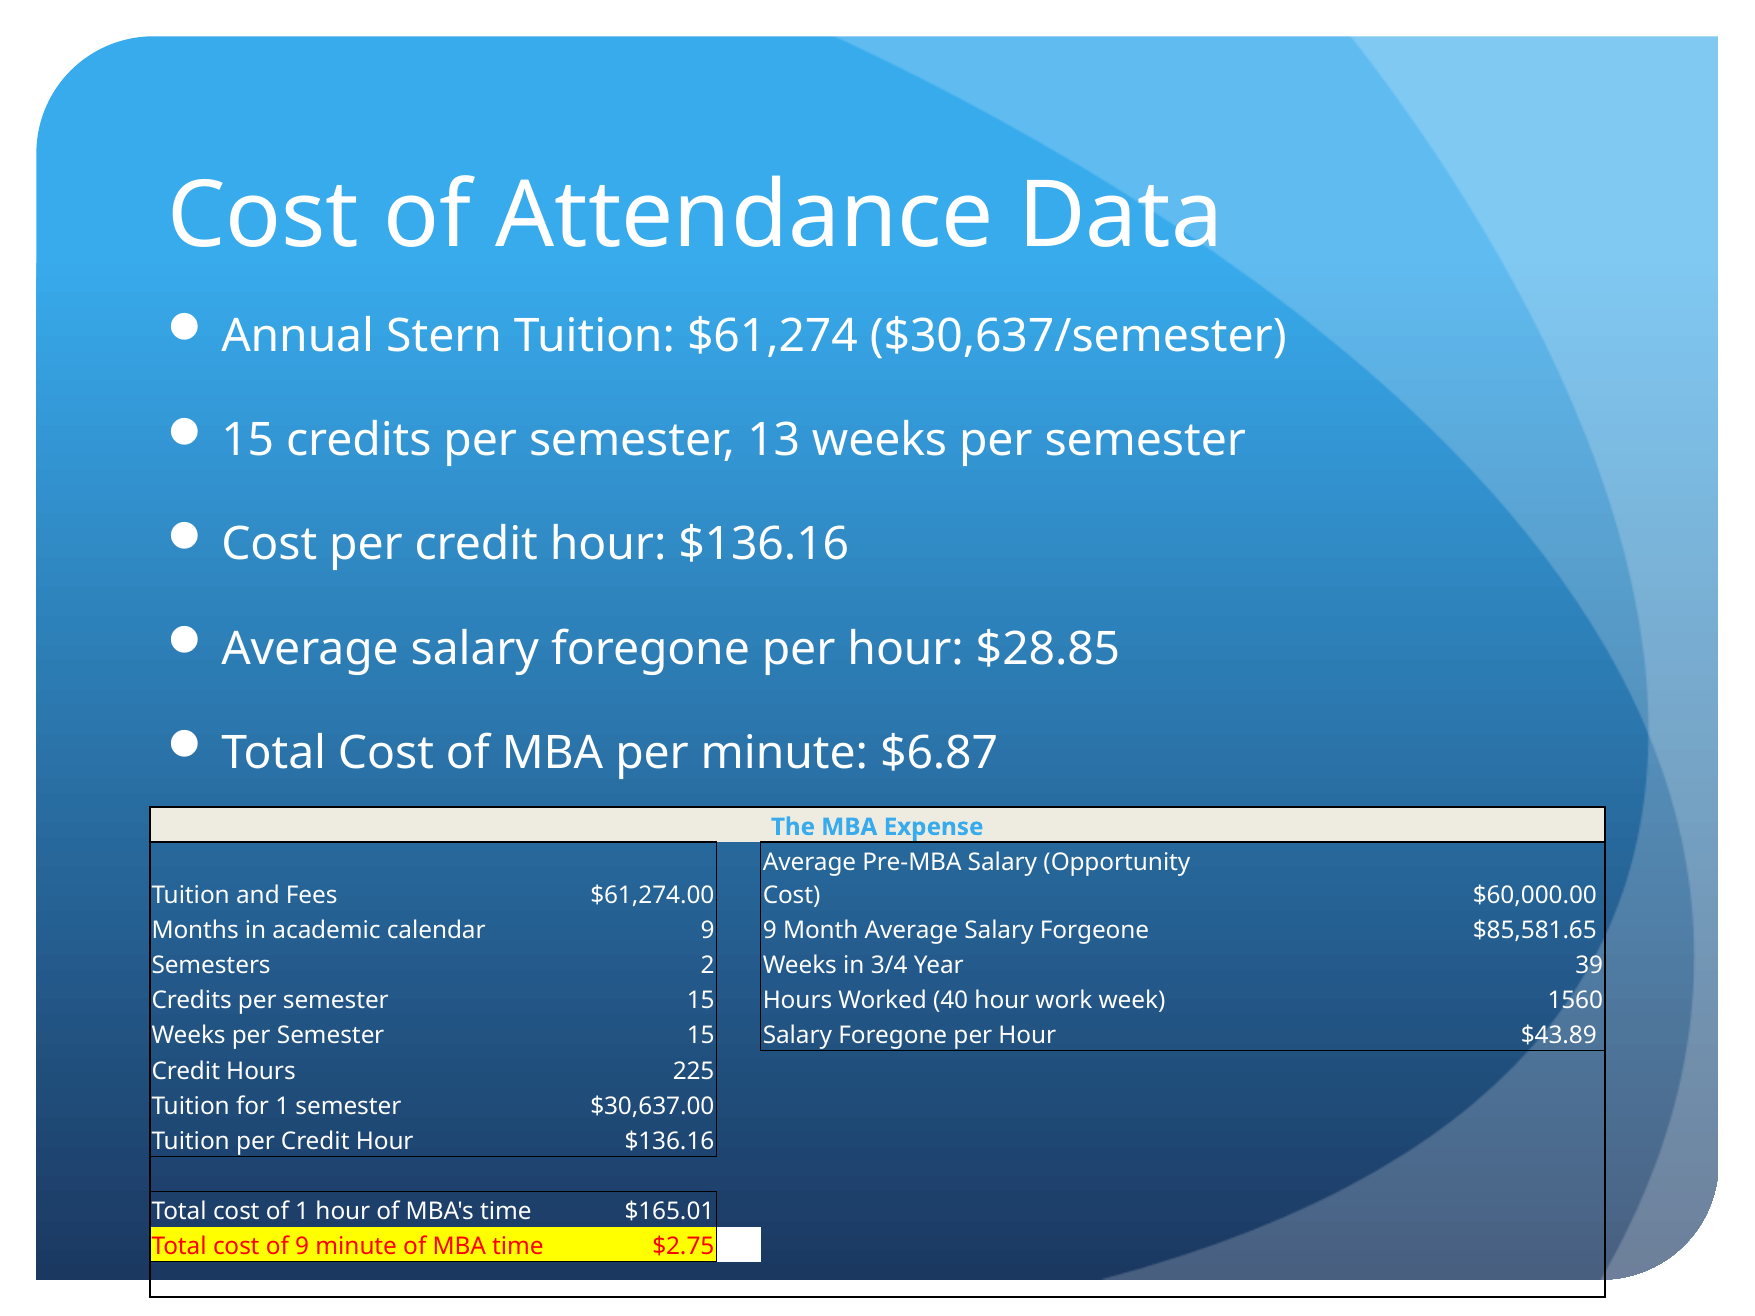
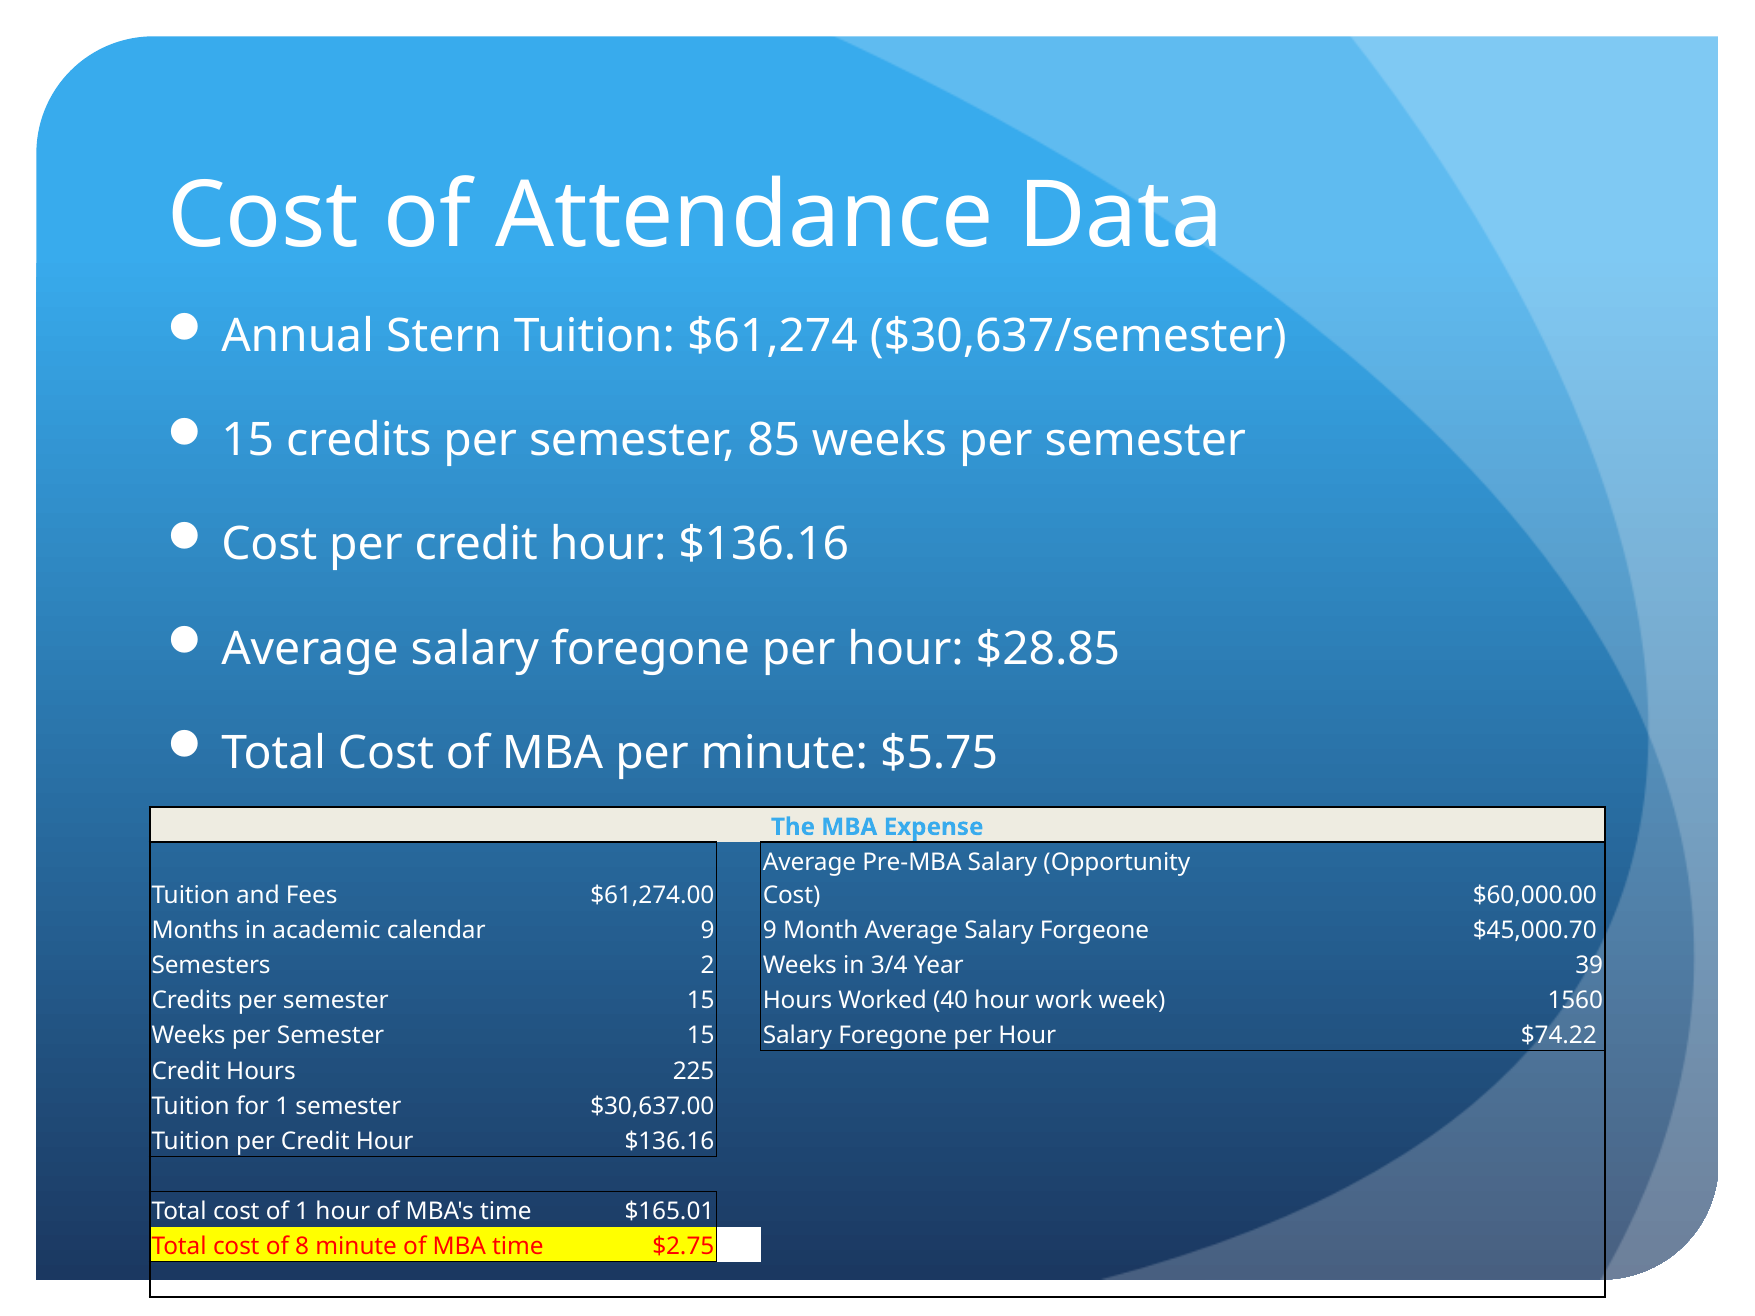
13: 13 -> 85 (774, 440)
$6.87: $6.87 -> $5.75 (939, 753)
$85,581.65: $85,581.65 -> $45,000.70 (1535, 931)
$43.89: $43.89 -> $74.22 (1559, 1036)
of 9: 9 -> 8 (302, 1247)
